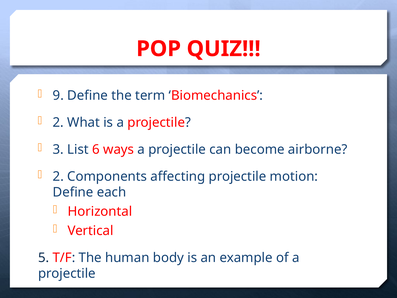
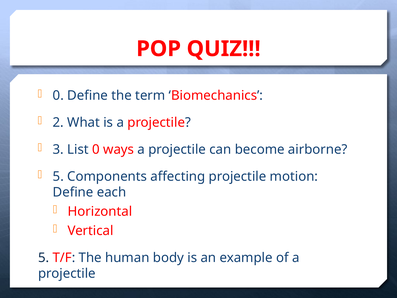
9: 9 -> 0 (58, 96)
List 6: 6 -> 0 (96, 149)
2: 2 -> 5 (58, 176)
